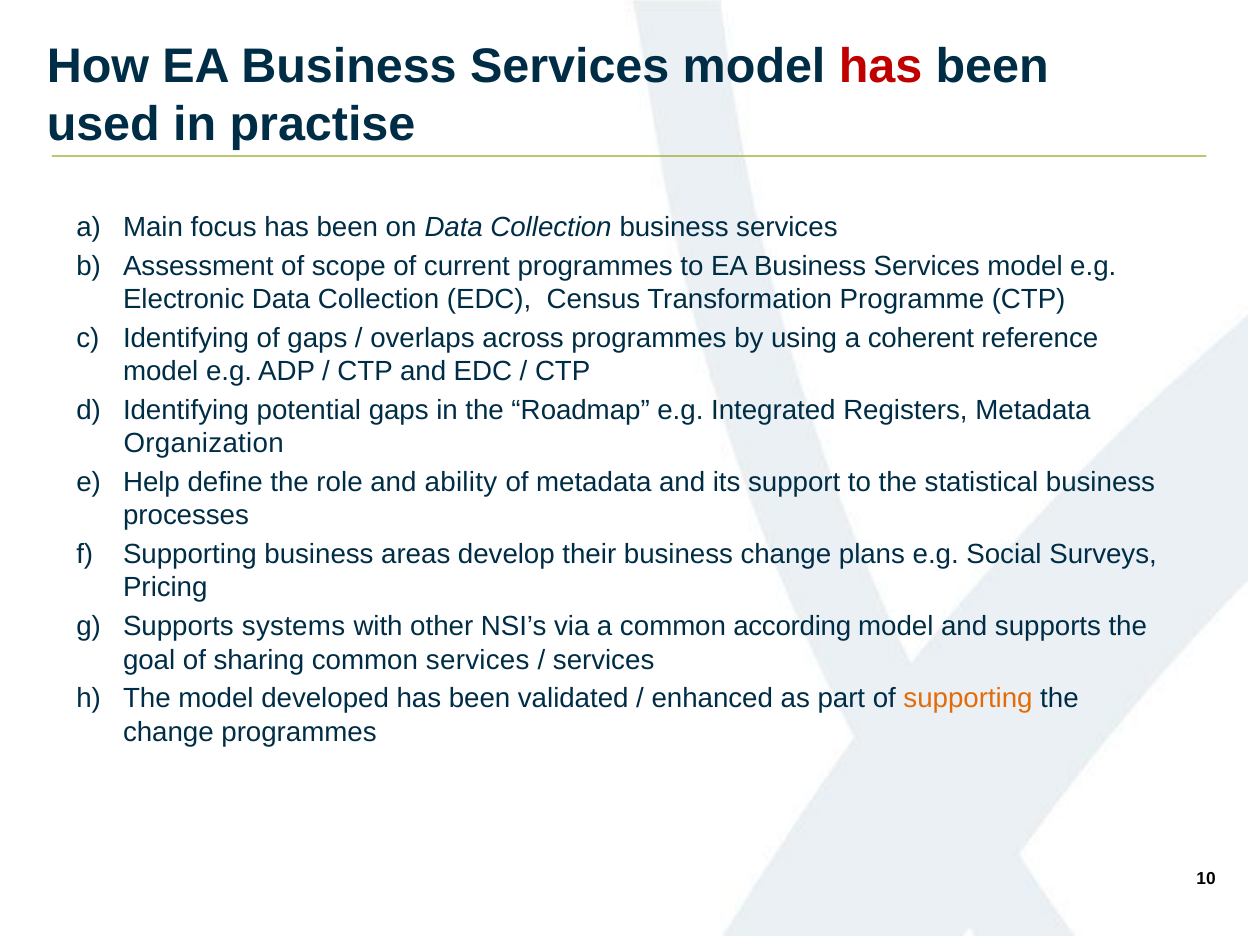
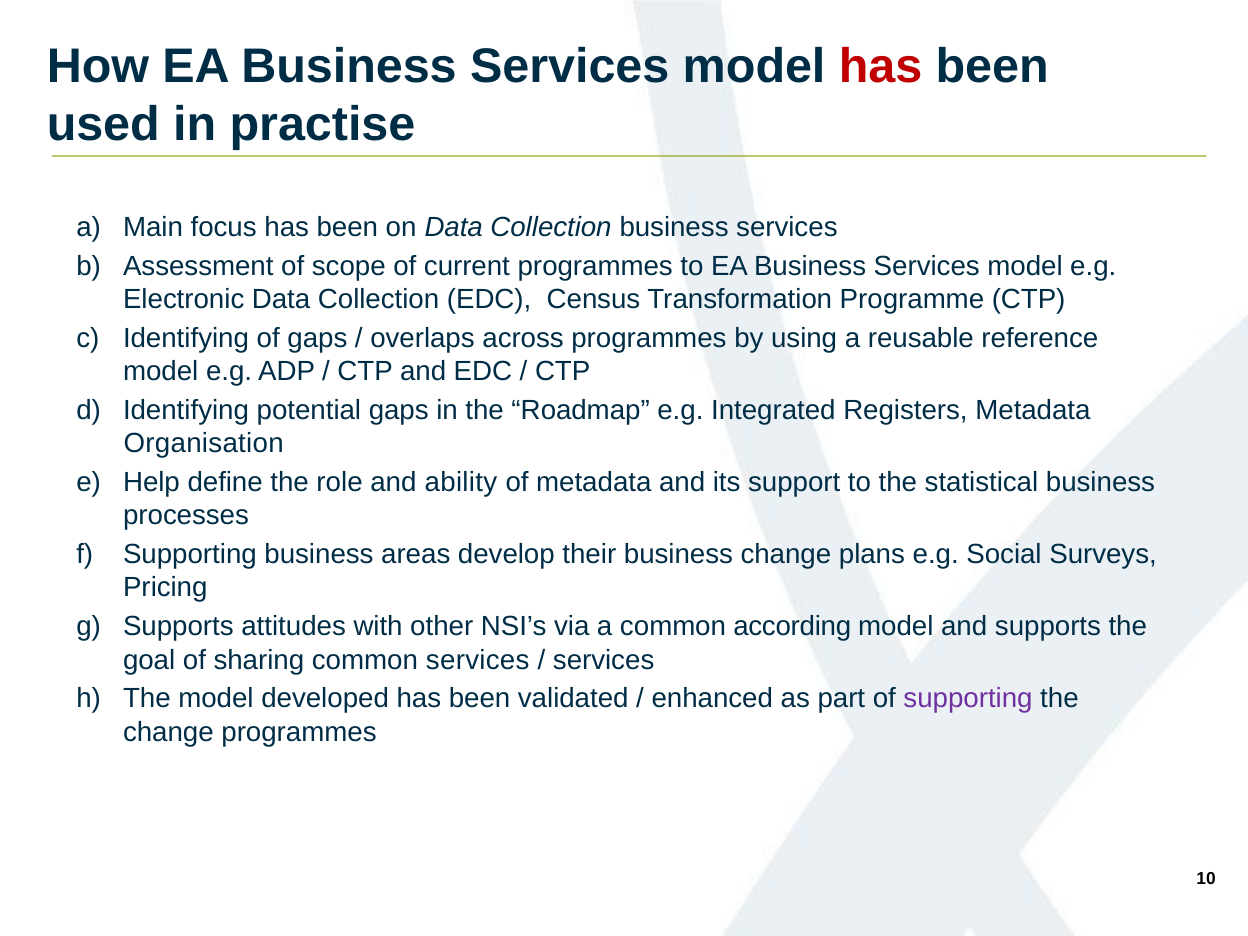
coherent: coherent -> reusable (921, 338)
Organization: Organization -> Organisation (204, 444)
systems: systems -> attitudes (294, 627)
supporting colour: orange -> purple (968, 699)
